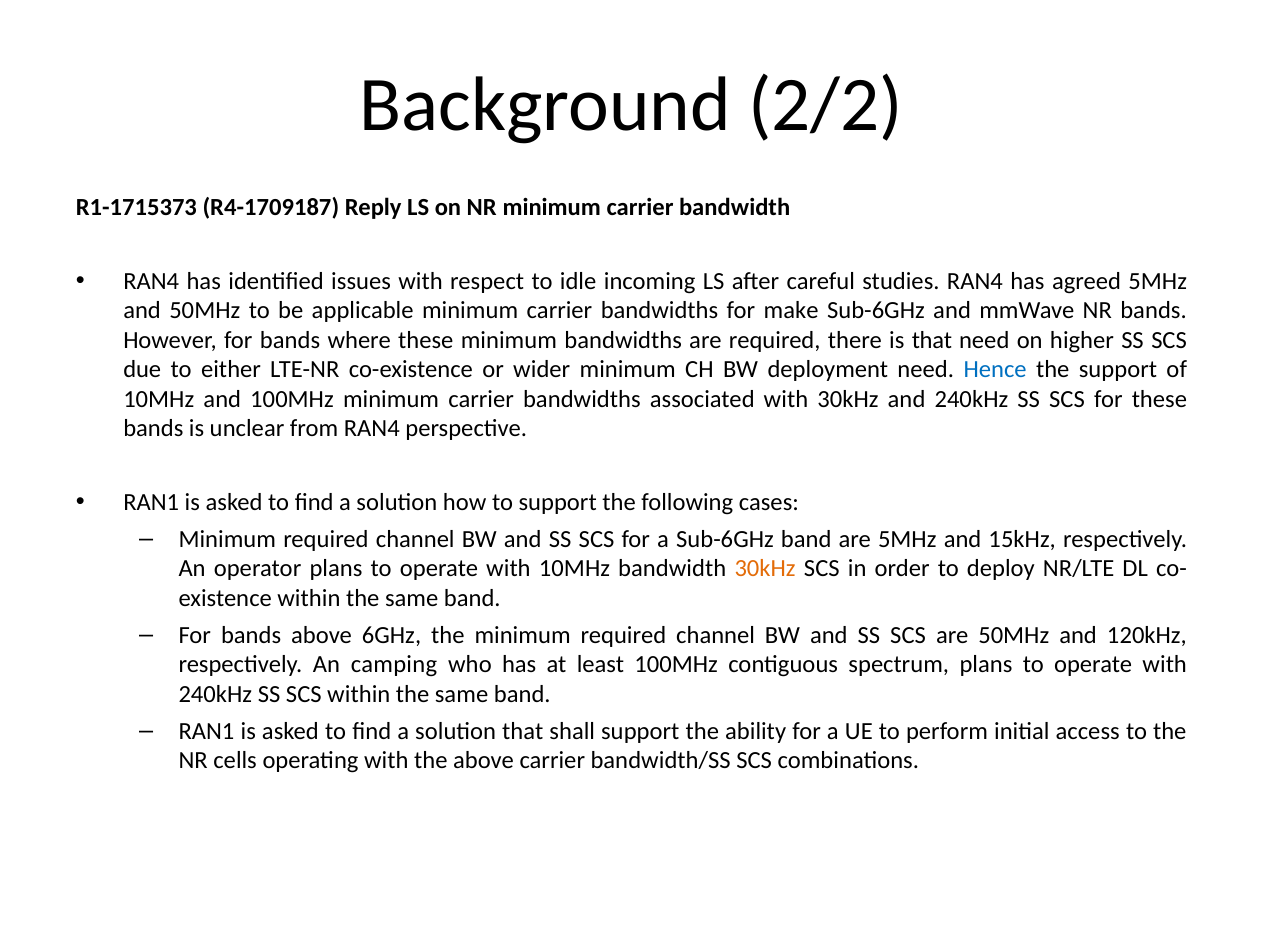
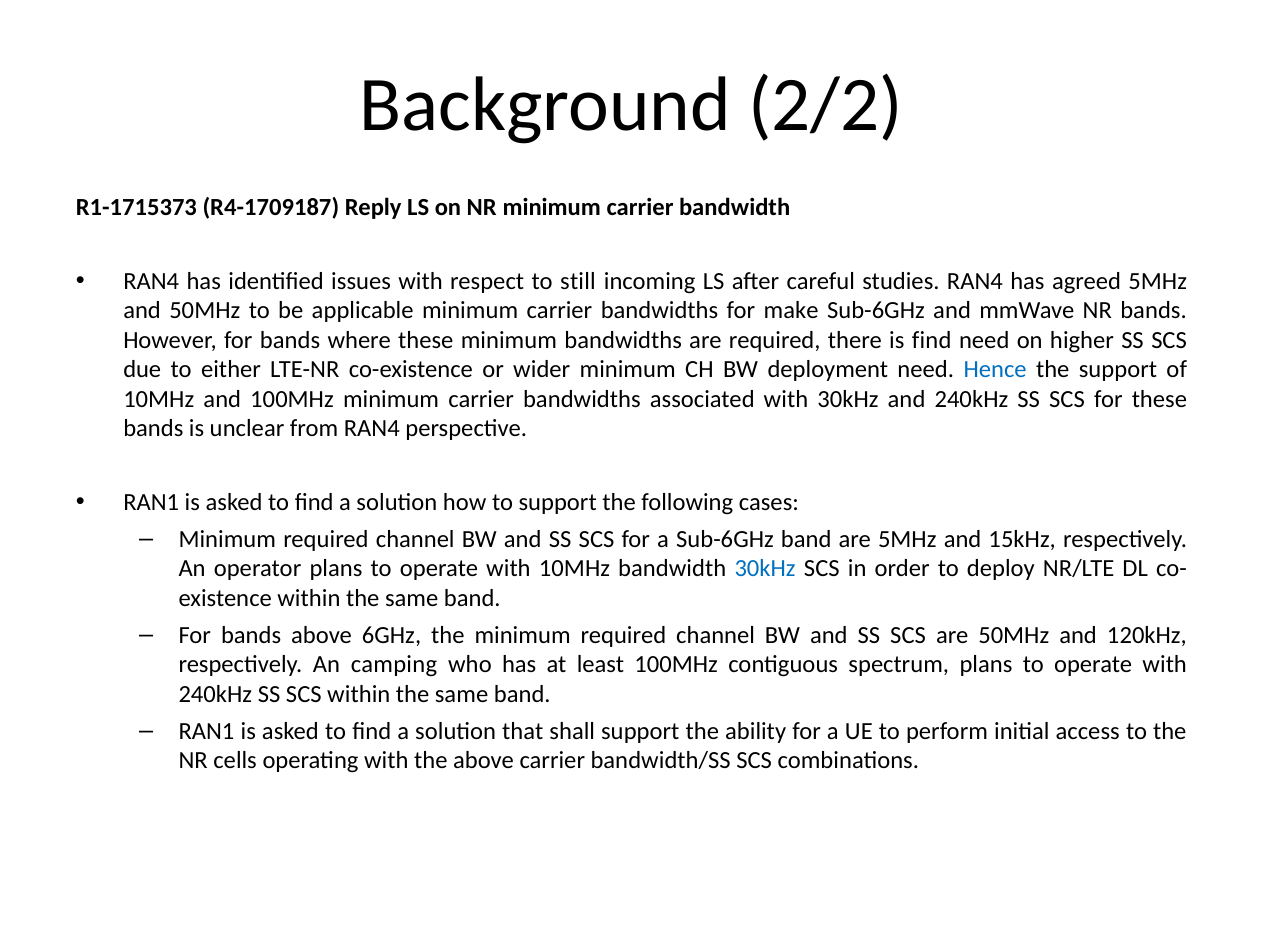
idle: idle -> still (578, 281)
is that: that -> find (932, 340)
30kHz colour: orange -> blue (765, 569)
